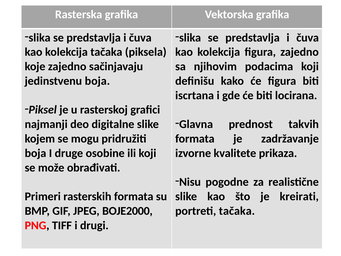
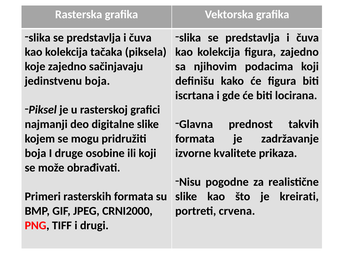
BOJE2000: BOJE2000 -> CRNI2000 (127, 211)
portreti tačaka: tačaka -> crvena (237, 211)
